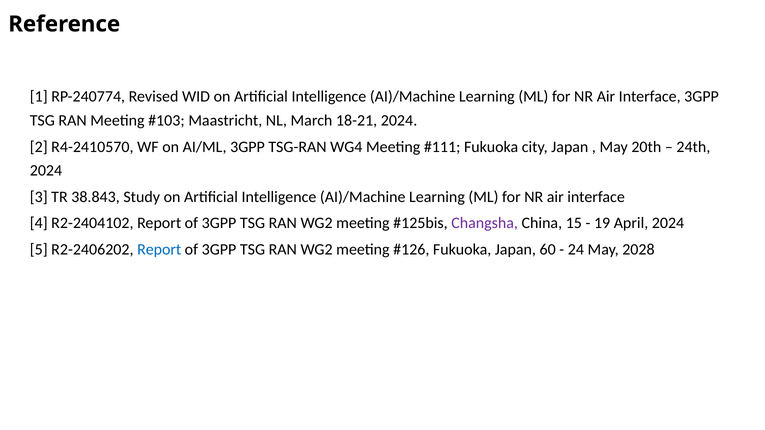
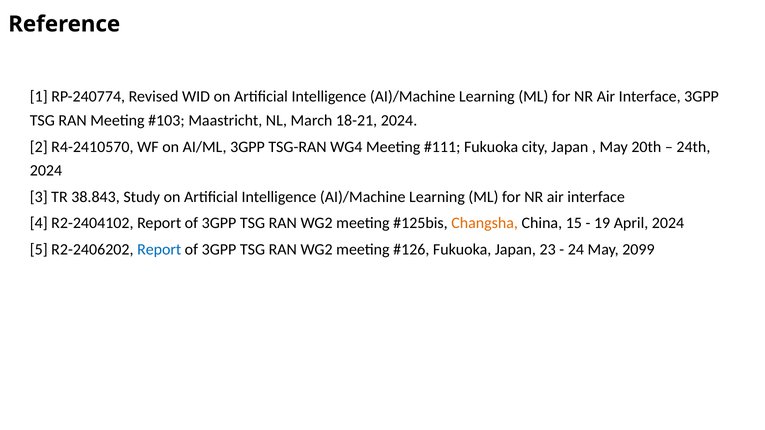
Changsha colour: purple -> orange (485, 223)
60: 60 -> 23 (548, 250)
2028: 2028 -> 2099 (638, 250)
